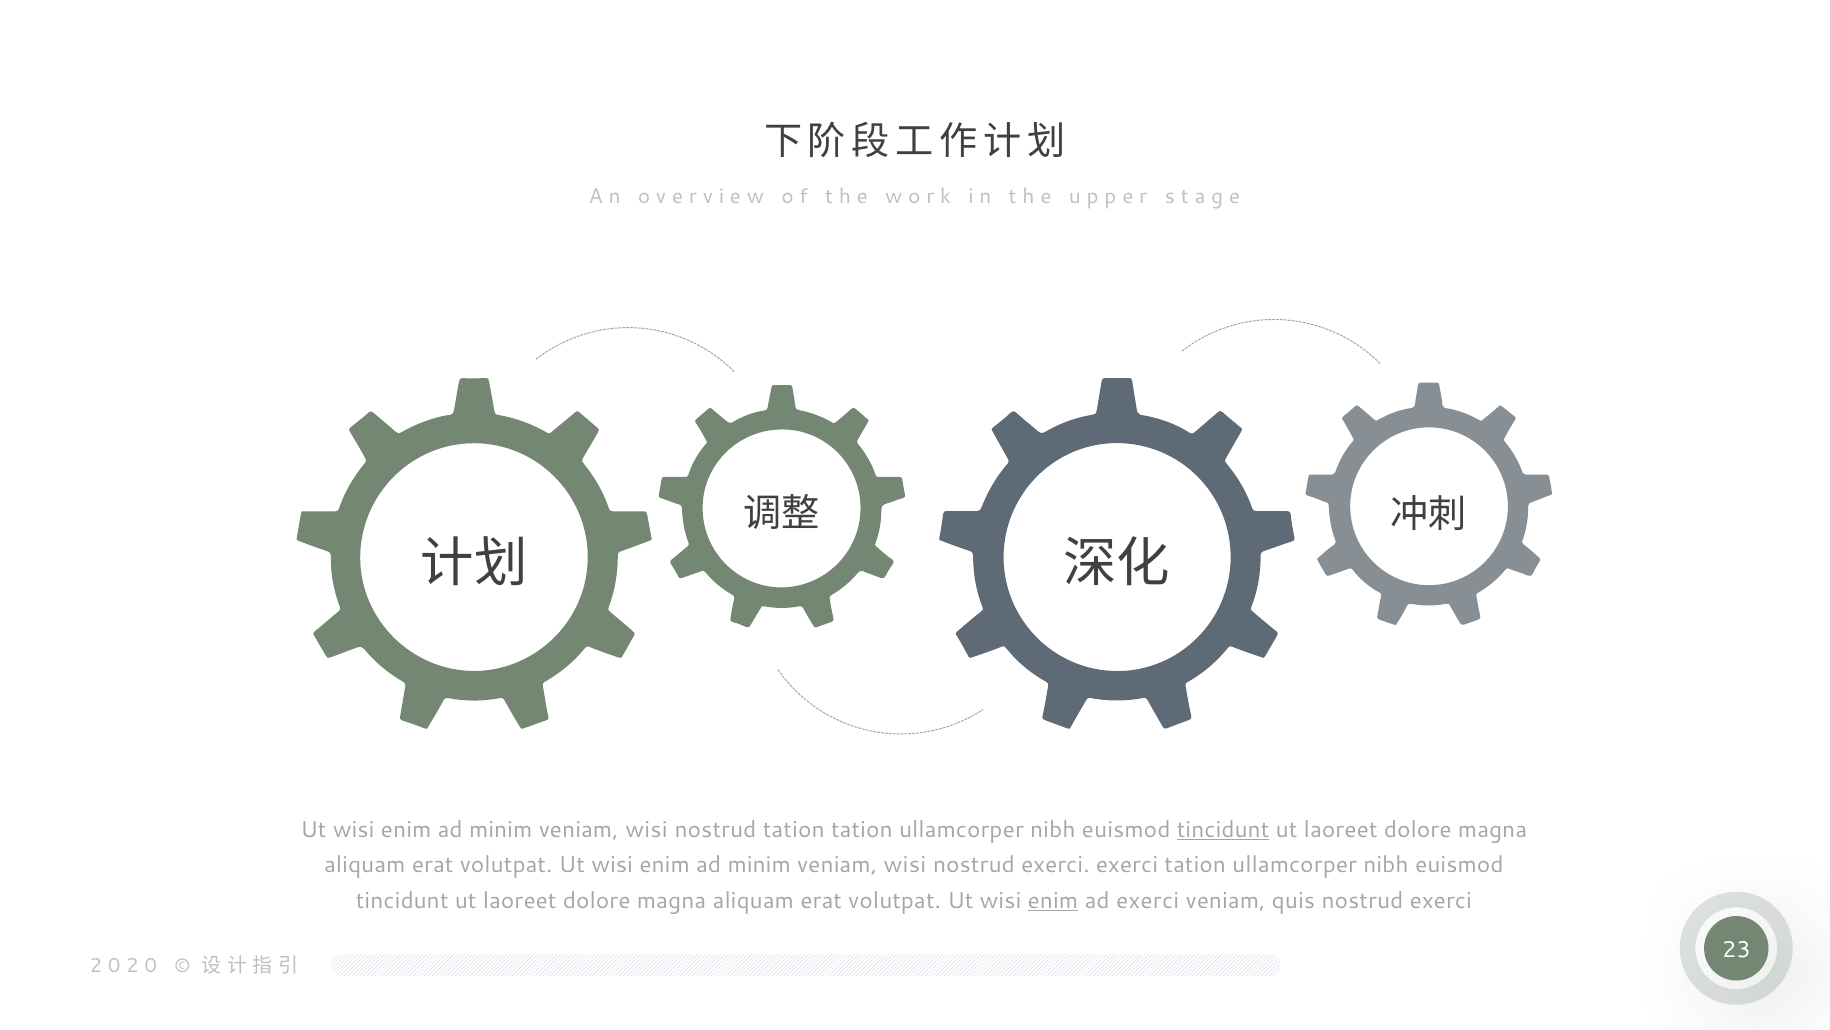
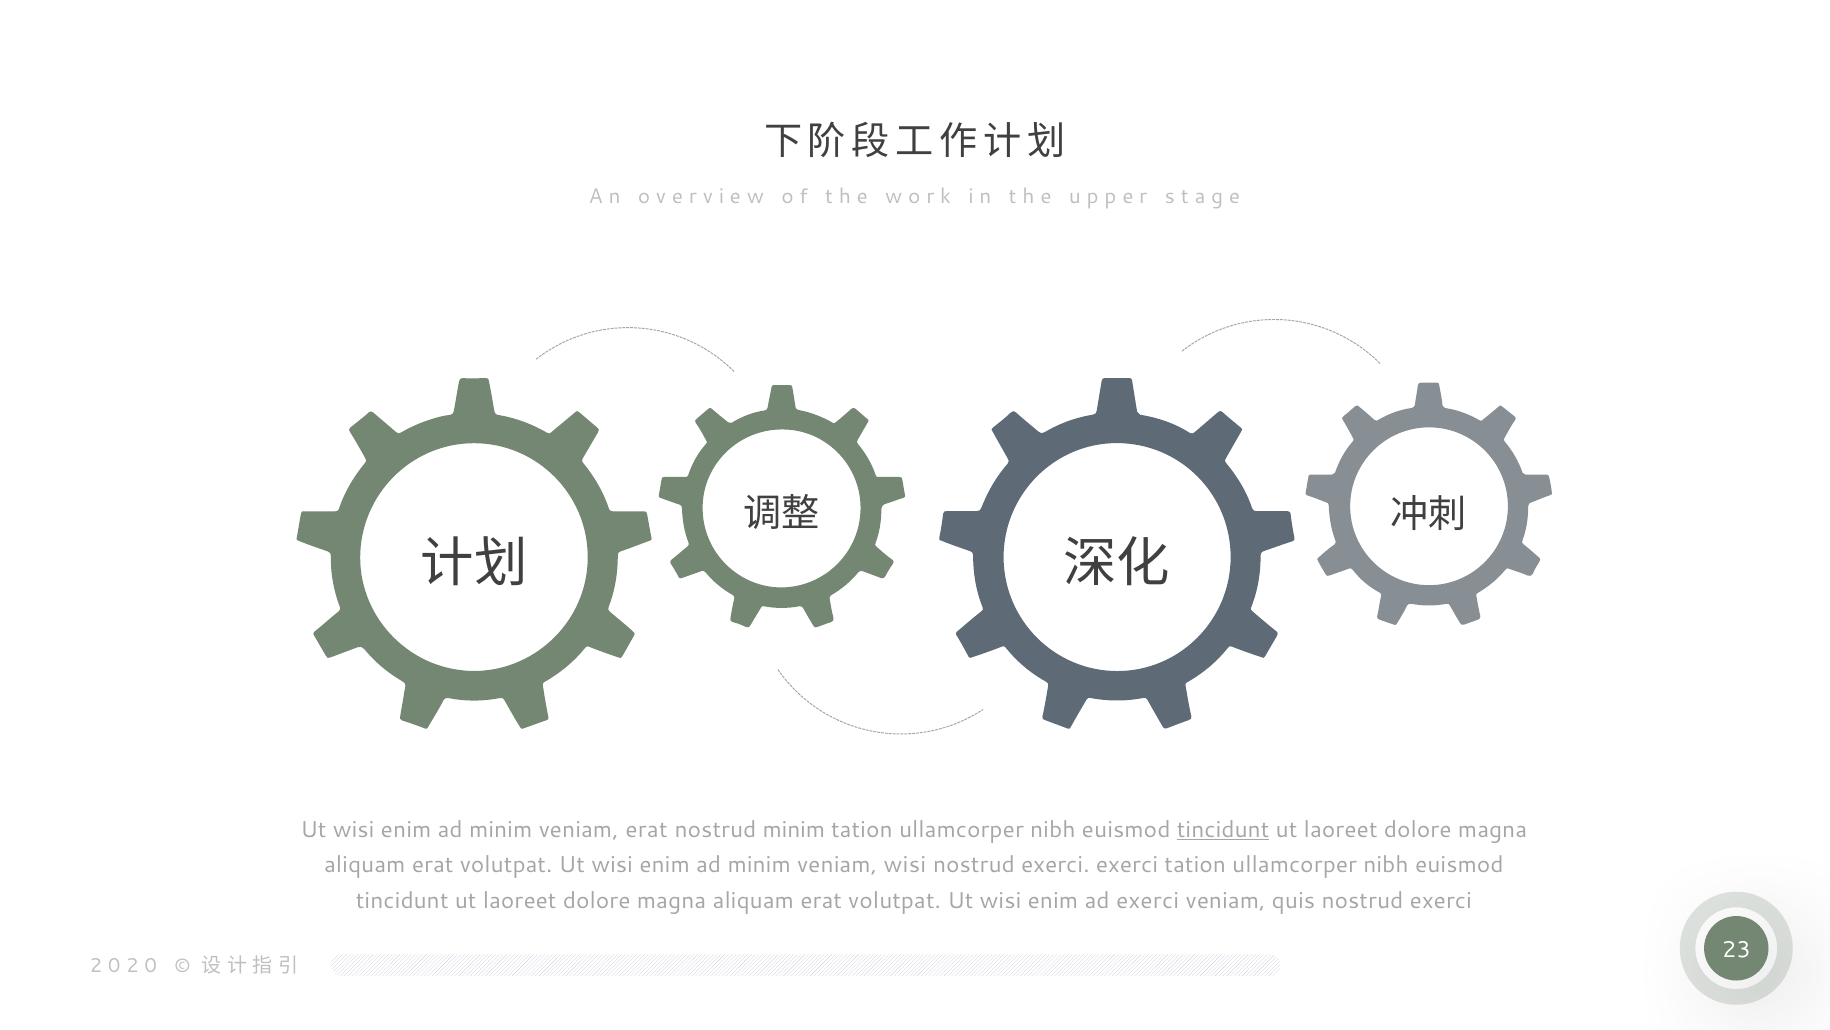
wisi: wisi -> erat (646, 829)
nostrud tation: tation -> minim (794, 829)
enim underline: present -> none (1053, 900)
